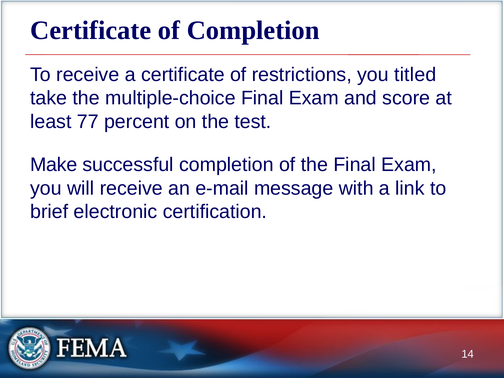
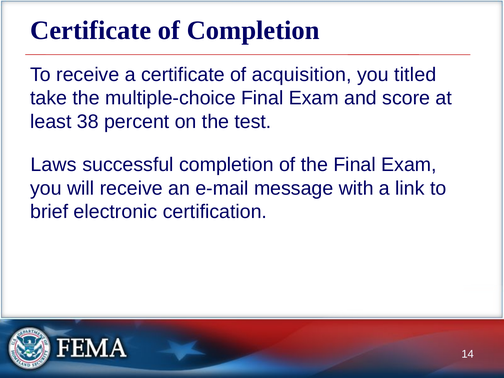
restrictions: restrictions -> acquisition (302, 75)
77: 77 -> 38 (88, 122)
Make: Make -> Laws (54, 165)
